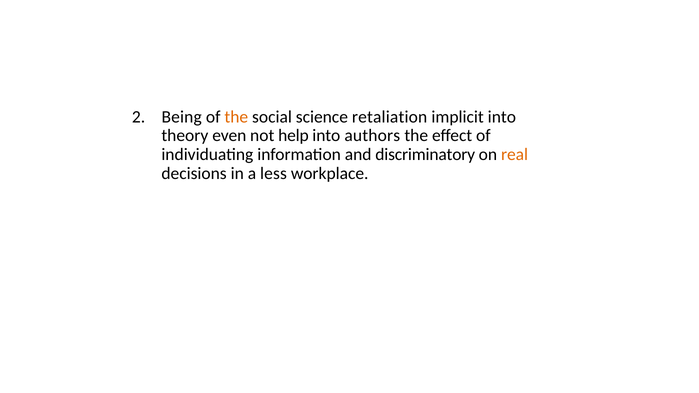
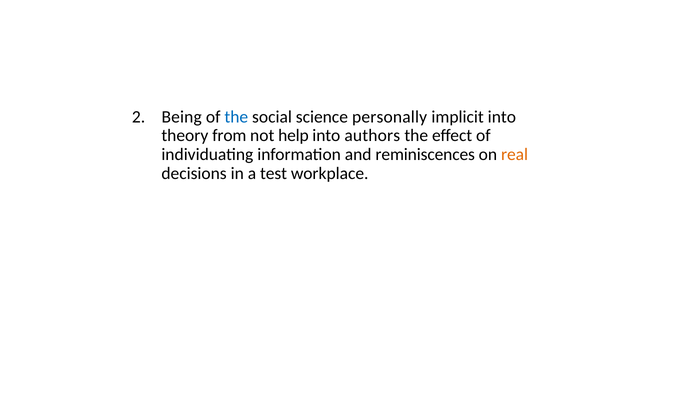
the colour: orange -> blue (236, 117)
retaliation: retaliation -> personally (390, 117)
even: even -> from (229, 136)
discriminatory: discriminatory -> reminiscences (425, 155)
less: less -> test (274, 173)
